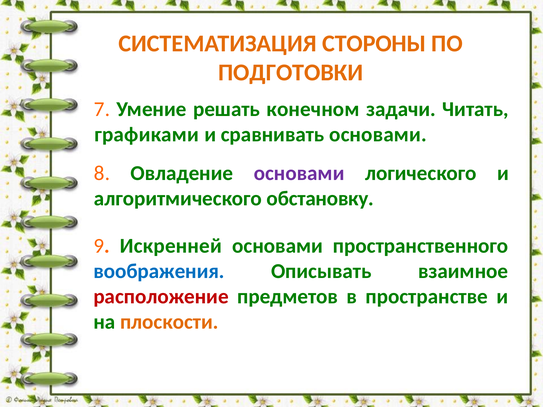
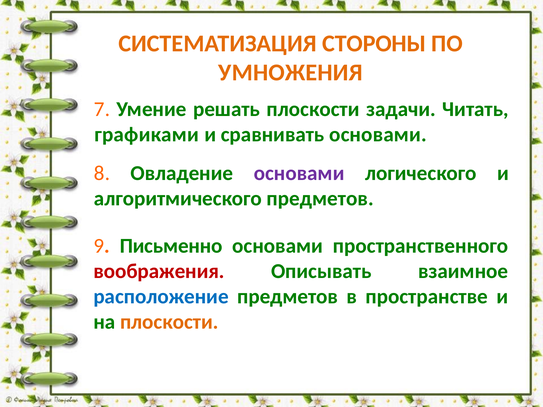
ПОДГОТОВКИ: ПОДГОТОВКИ -> УМНОЖЕНИЯ (291, 73)
решать конечном: конечном -> плоскости (313, 109)
алгоритмического обстановку: обстановку -> предметов (320, 199)
Искренней: Искренней -> Письменно (171, 246)
воображения colour: blue -> red (159, 271)
расположение colour: red -> blue (161, 297)
